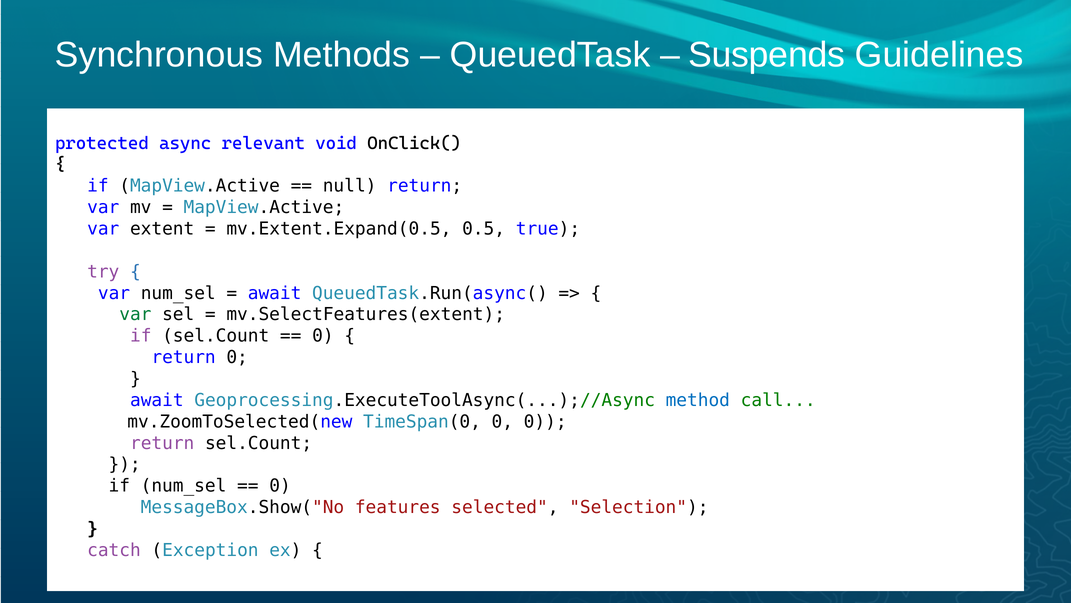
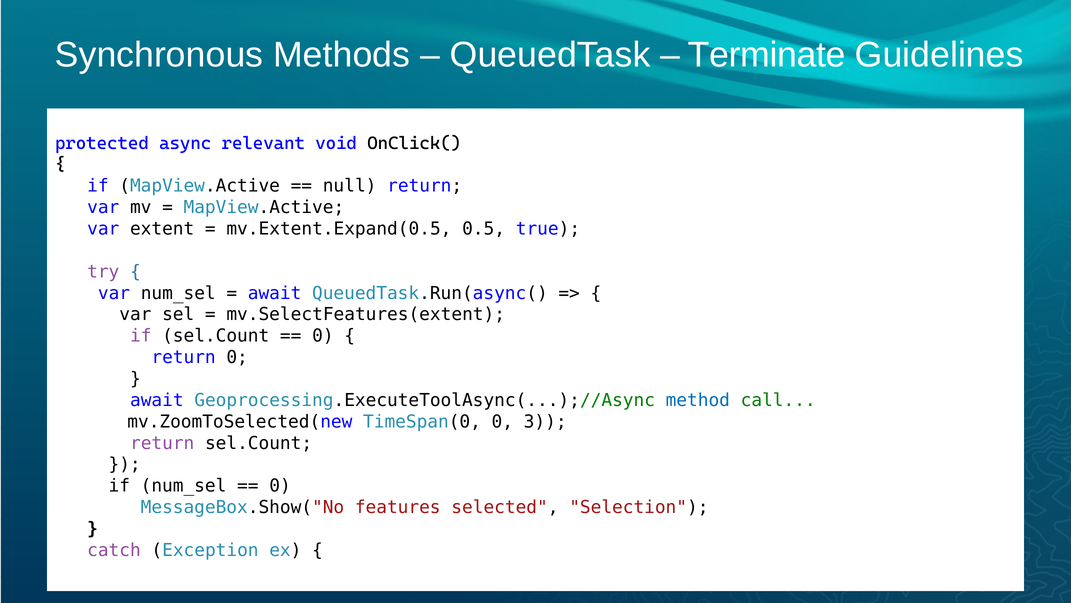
Suspends: Suspends -> Terminate (767, 55)
var colour: green -> black (135, 314)
0 0: 0 -> 3 (545, 421)
